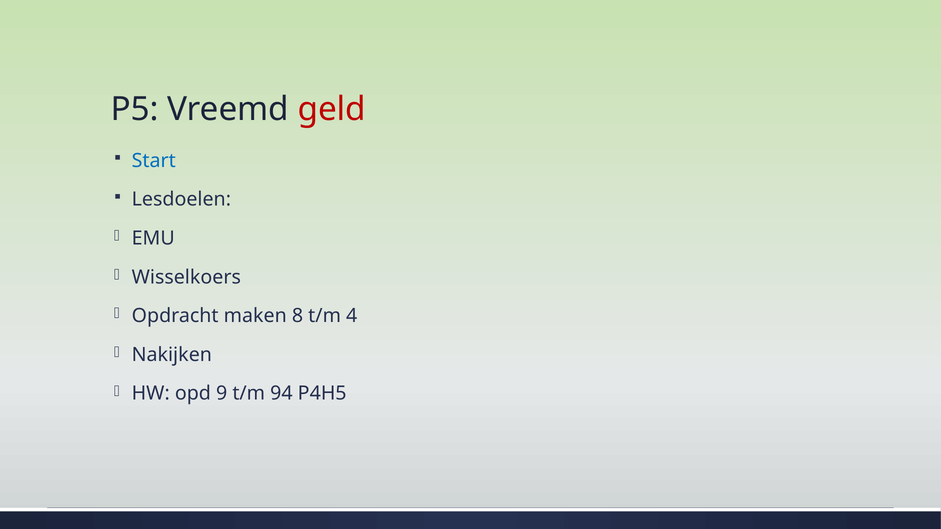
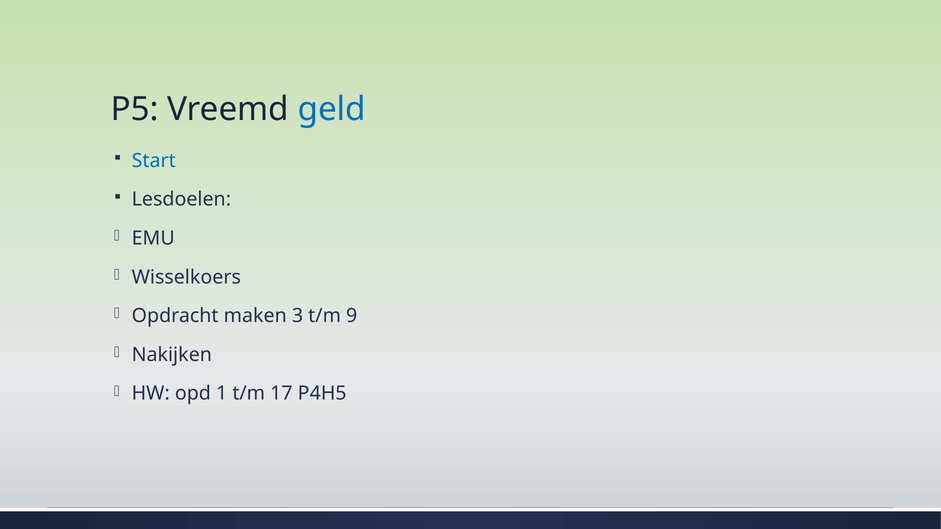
geld colour: red -> blue (332, 110)
8: 8 -> 3 (298, 316)
4: 4 -> 9 (352, 316)
9: 9 -> 1 (222, 394)
94: 94 -> 17 (281, 394)
